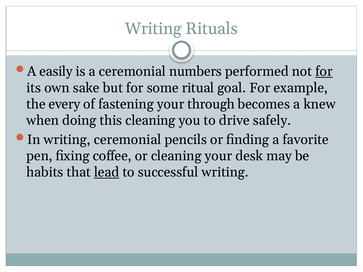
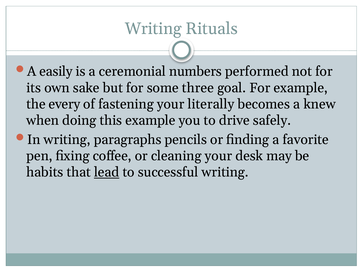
for underline: present -> none (324, 72)
ritual: ritual -> three (198, 88)
through: through -> literally (211, 104)
this cleaning: cleaning -> example (150, 121)
writing ceremonial: ceremonial -> paragraphs (128, 140)
